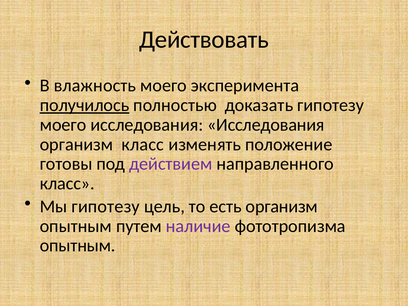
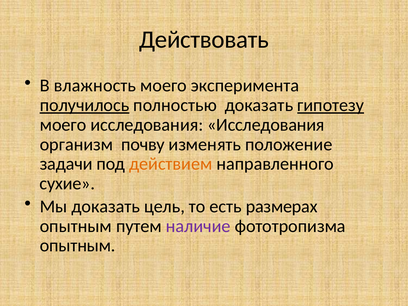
гипотезу underline: none -> present (331, 105)
организм класс: класс -> почву (143, 144)
готовы: готовы -> задачи (66, 164)
действием colour: purple -> orange (171, 164)
класс: класс -> сухие (67, 184)
Мы гипотезу: гипотезу -> доказать (106, 206)
есть организм: организм -> размерах (282, 206)
